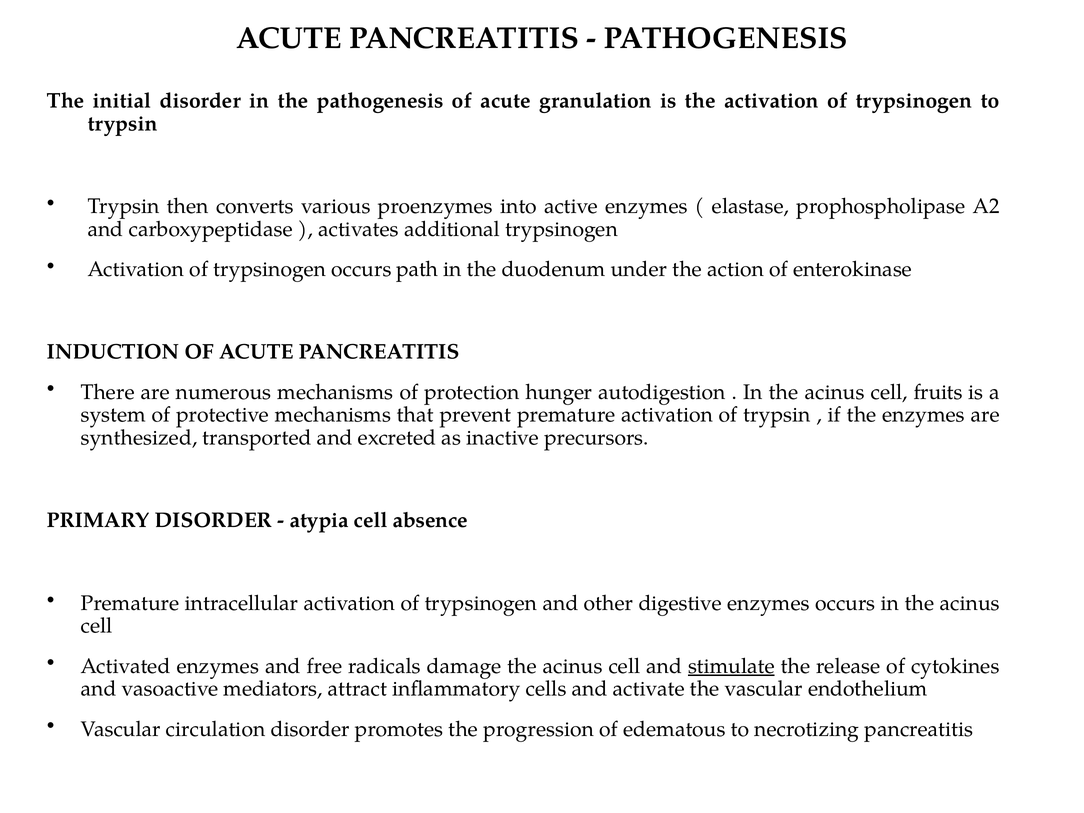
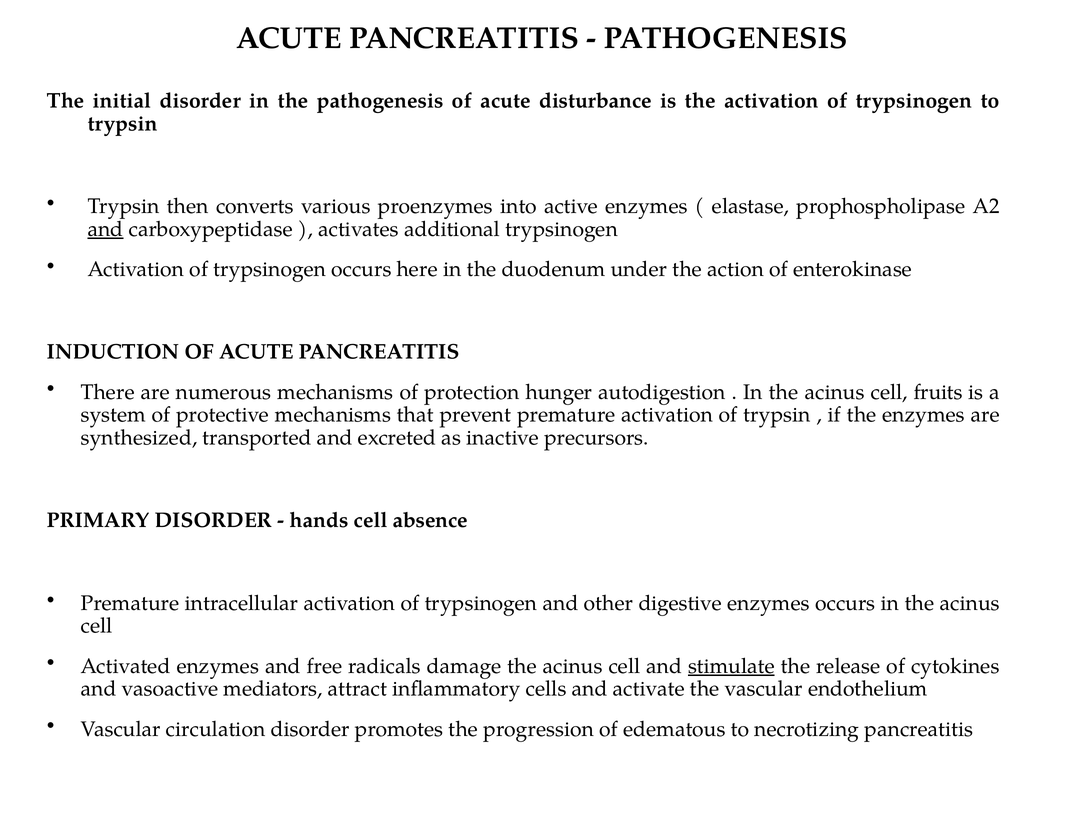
granulation: granulation -> disturbance (596, 101)
and underline: none -> present (105, 229)
path: path -> here (417, 269)
atypia: atypia -> hands (319, 520)
